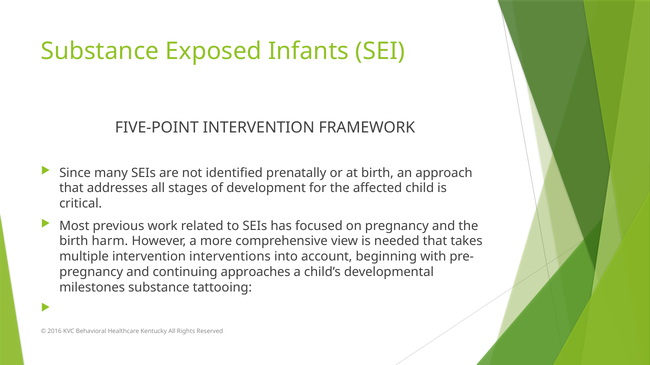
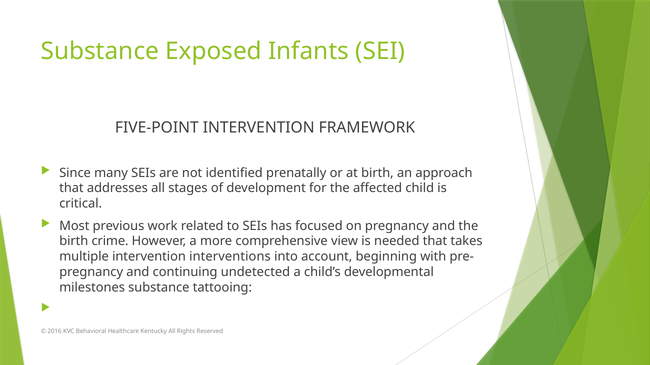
harm: harm -> crime (110, 242)
approaches: approaches -> undetected (255, 272)
